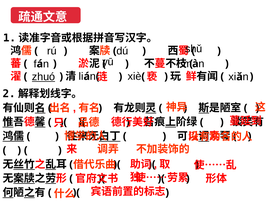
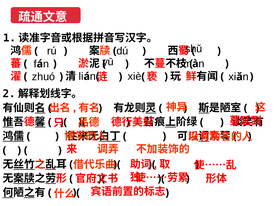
zhuó underline: present -> none (44, 77)
